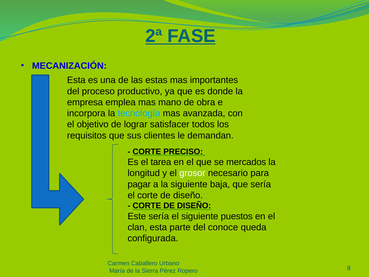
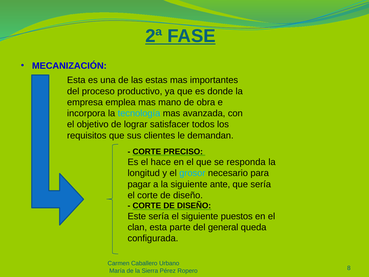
tarea: tarea -> hace (161, 162)
mercados: mercados -> responda (246, 162)
grosor colour: white -> light blue (192, 173)
baja: baja -> ante (220, 184)
conoce: conoce -> general (223, 227)
